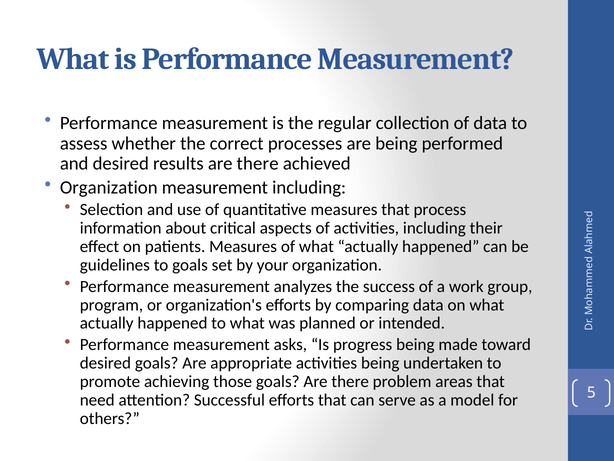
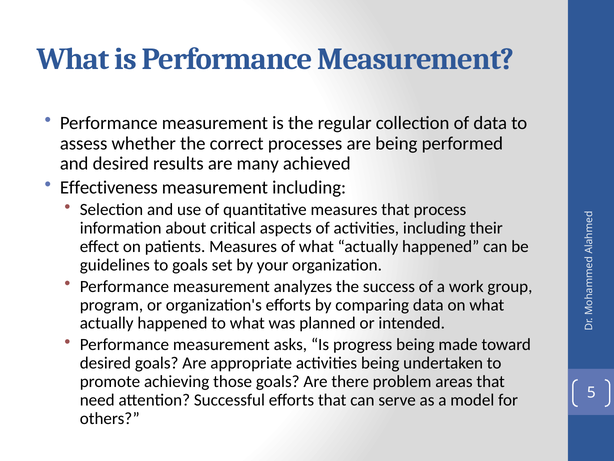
results are there: there -> many (258, 164)
Organization: Organization -> Effectiveness (109, 187)
